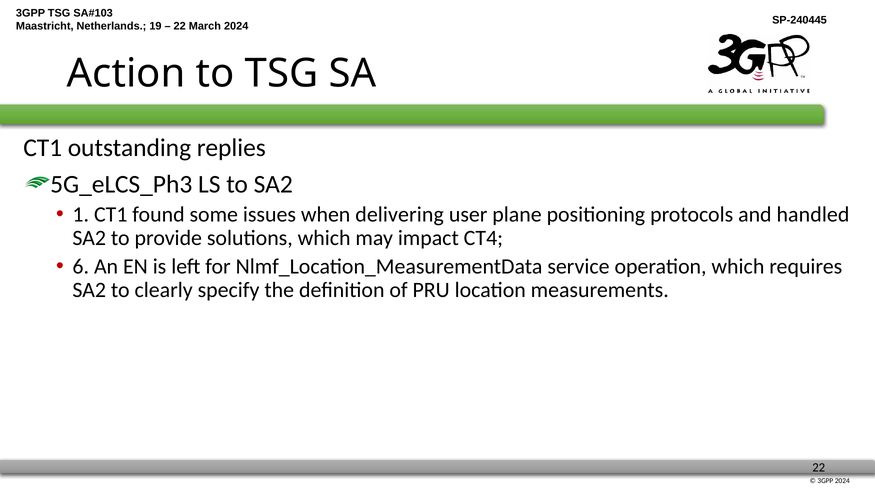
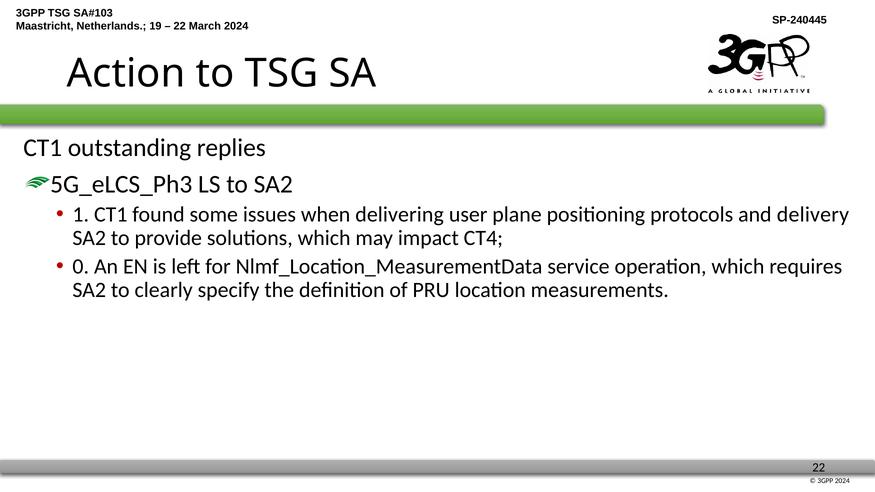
handled: handled -> delivery (813, 215)
6: 6 -> 0 (81, 266)
